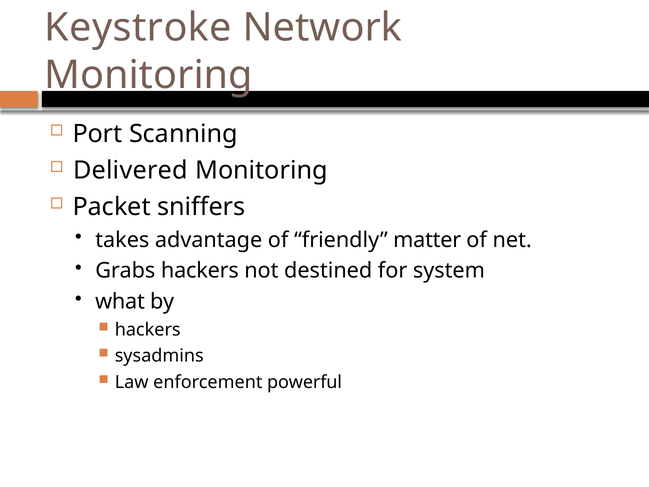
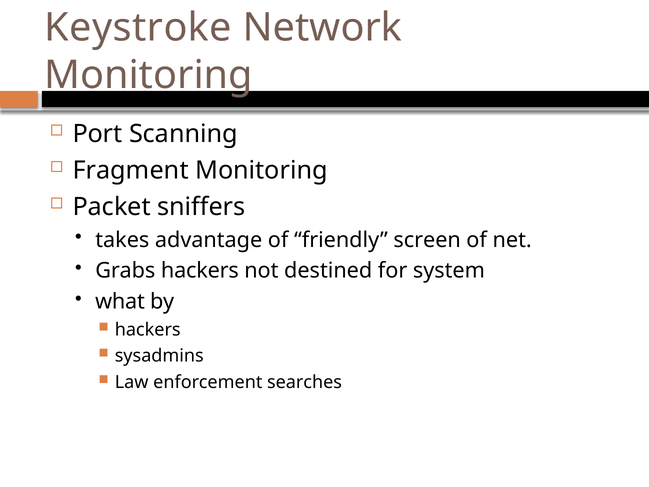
Delivered: Delivered -> Fragment (131, 170)
matter: matter -> screen (427, 240)
powerful: powerful -> searches (305, 382)
